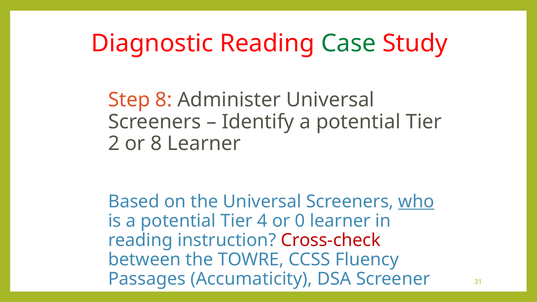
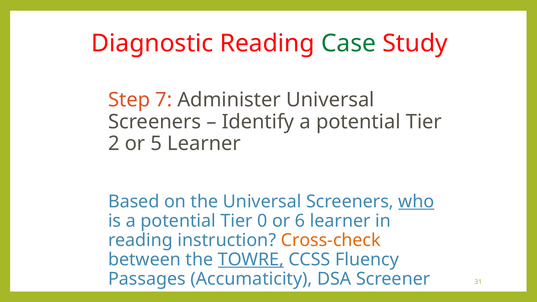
Step 8: 8 -> 7 (164, 100)
or 8: 8 -> 5 (156, 144)
4: 4 -> 0 (262, 221)
0: 0 -> 6 (300, 221)
Cross-check colour: red -> orange (331, 240)
TOWRE underline: none -> present (251, 260)
